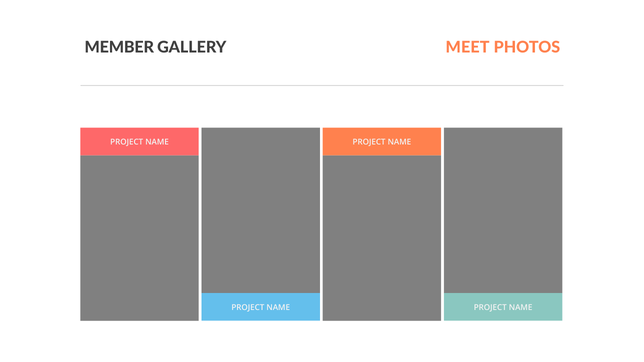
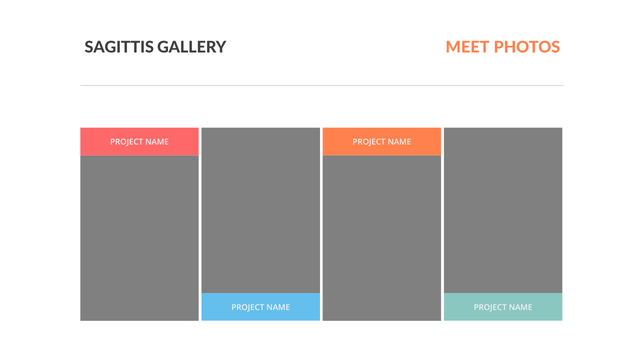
MEMBER: MEMBER -> SAGITTIS (119, 47)
